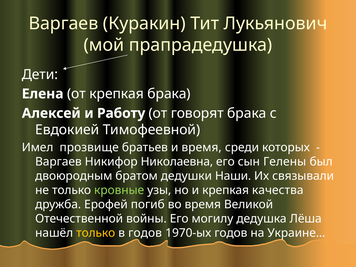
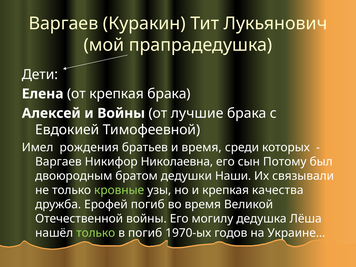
и Работу: Работу -> Войны (121, 113)
говорят: говорят -> лучшие (197, 113)
прозвище: прозвище -> рождения (89, 148)
Гелены: Гелены -> Потому (285, 162)
только colour: yellow -> light green (96, 233)
в годов: годов -> погиб (145, 233)
